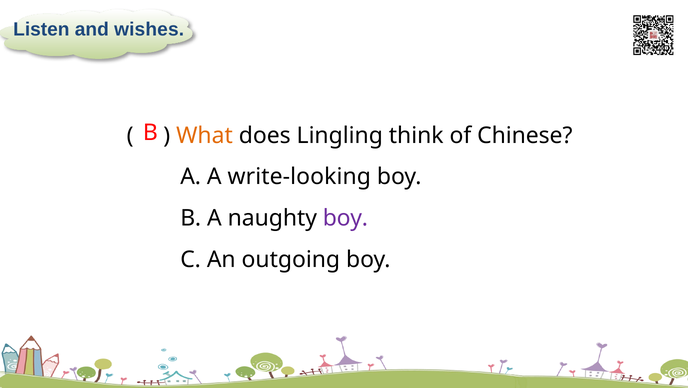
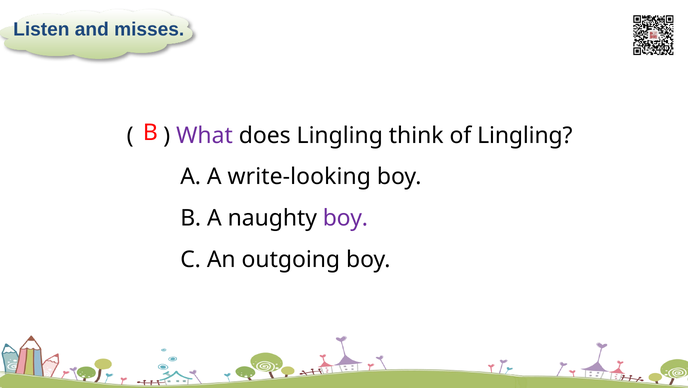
wishes: wishes -> misses (149, 30)
What colour: orange -> purple (204, 135)
of Chinese: Chinese -> Lingling (525, 135)
